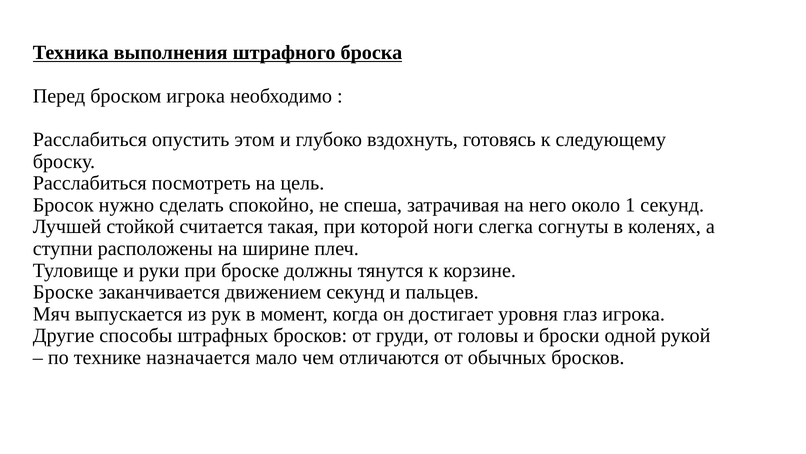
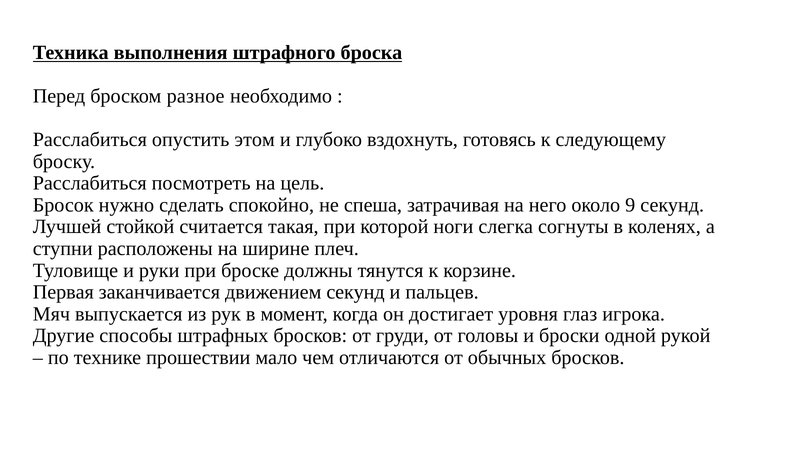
броском игрока: игрока -> разное (196, 96)
1: 1 -> 9 (630, 205)
Броске: Броске -> Первая (63, 292)
назначается: назначается -> прошествии (198, 357)
